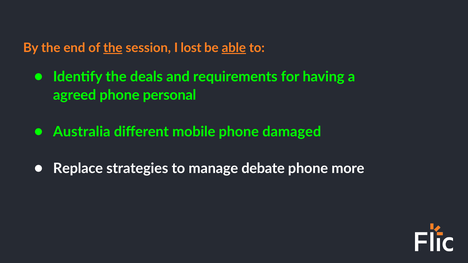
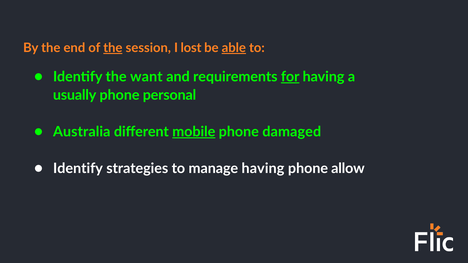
deals: deals -> want (146, 77)
for underline: none -> present (290, 77)
agreed: agreed -> usually (75, 95)
mobile underline: none -> present (194, 132)
Replace: Replace -> Identify (78, 168)
manage debate: debate -> having (263, 168)
more: more -> allow (348, 168)
